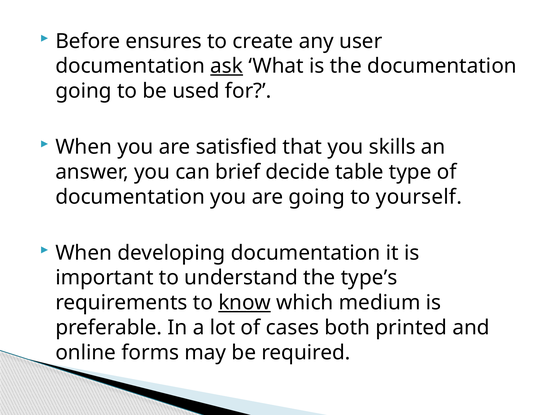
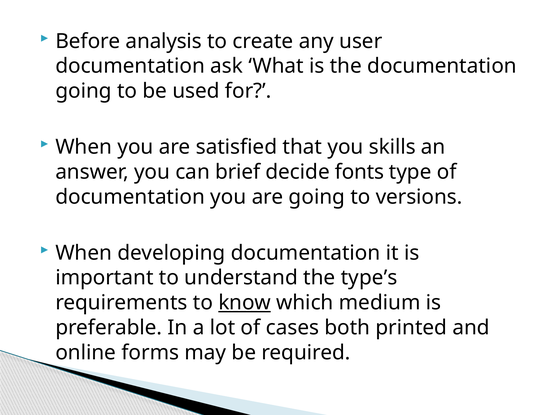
ensures: ensures -> analysis (164, 41)
ask underline: present -> none (227, 66)
table: table -> fonts (359, 172)
yourself: yourself -> versions (419, 197)
